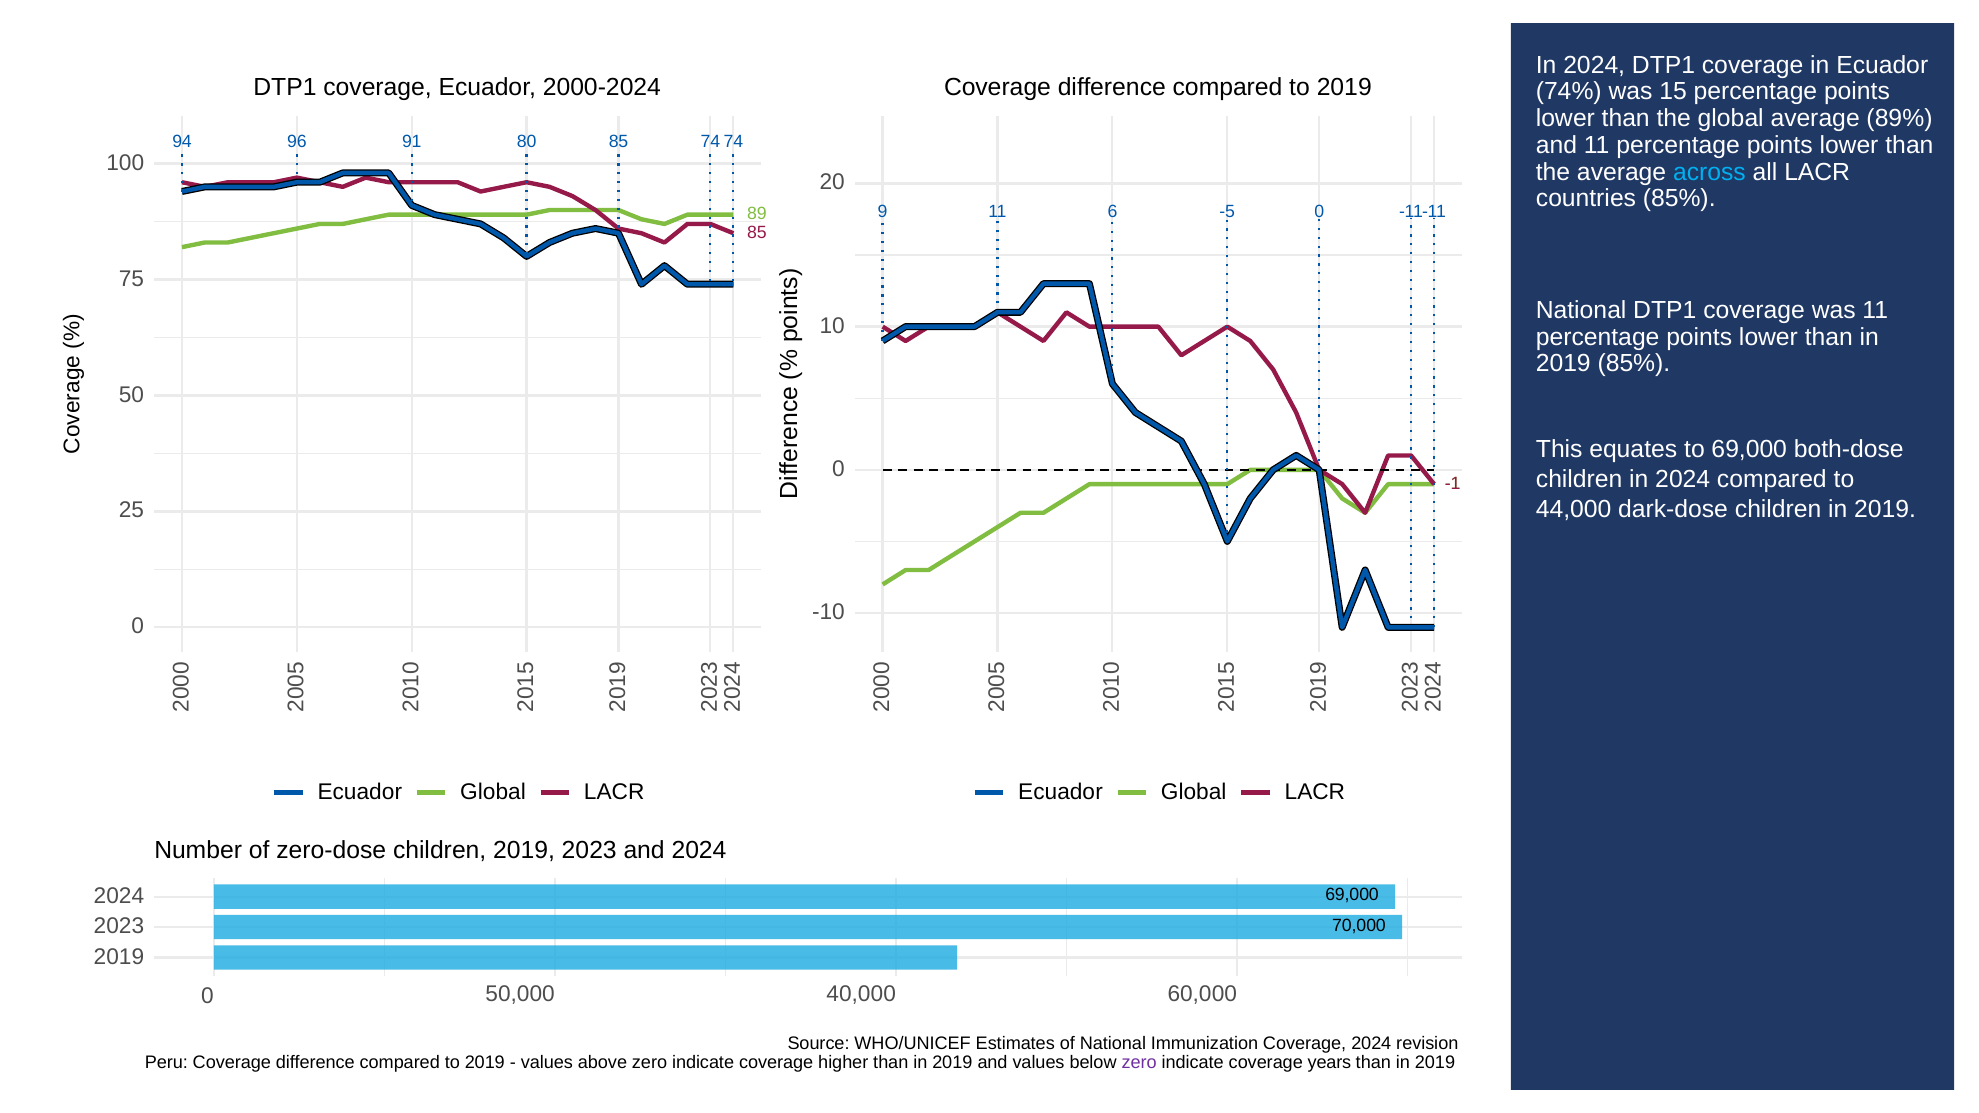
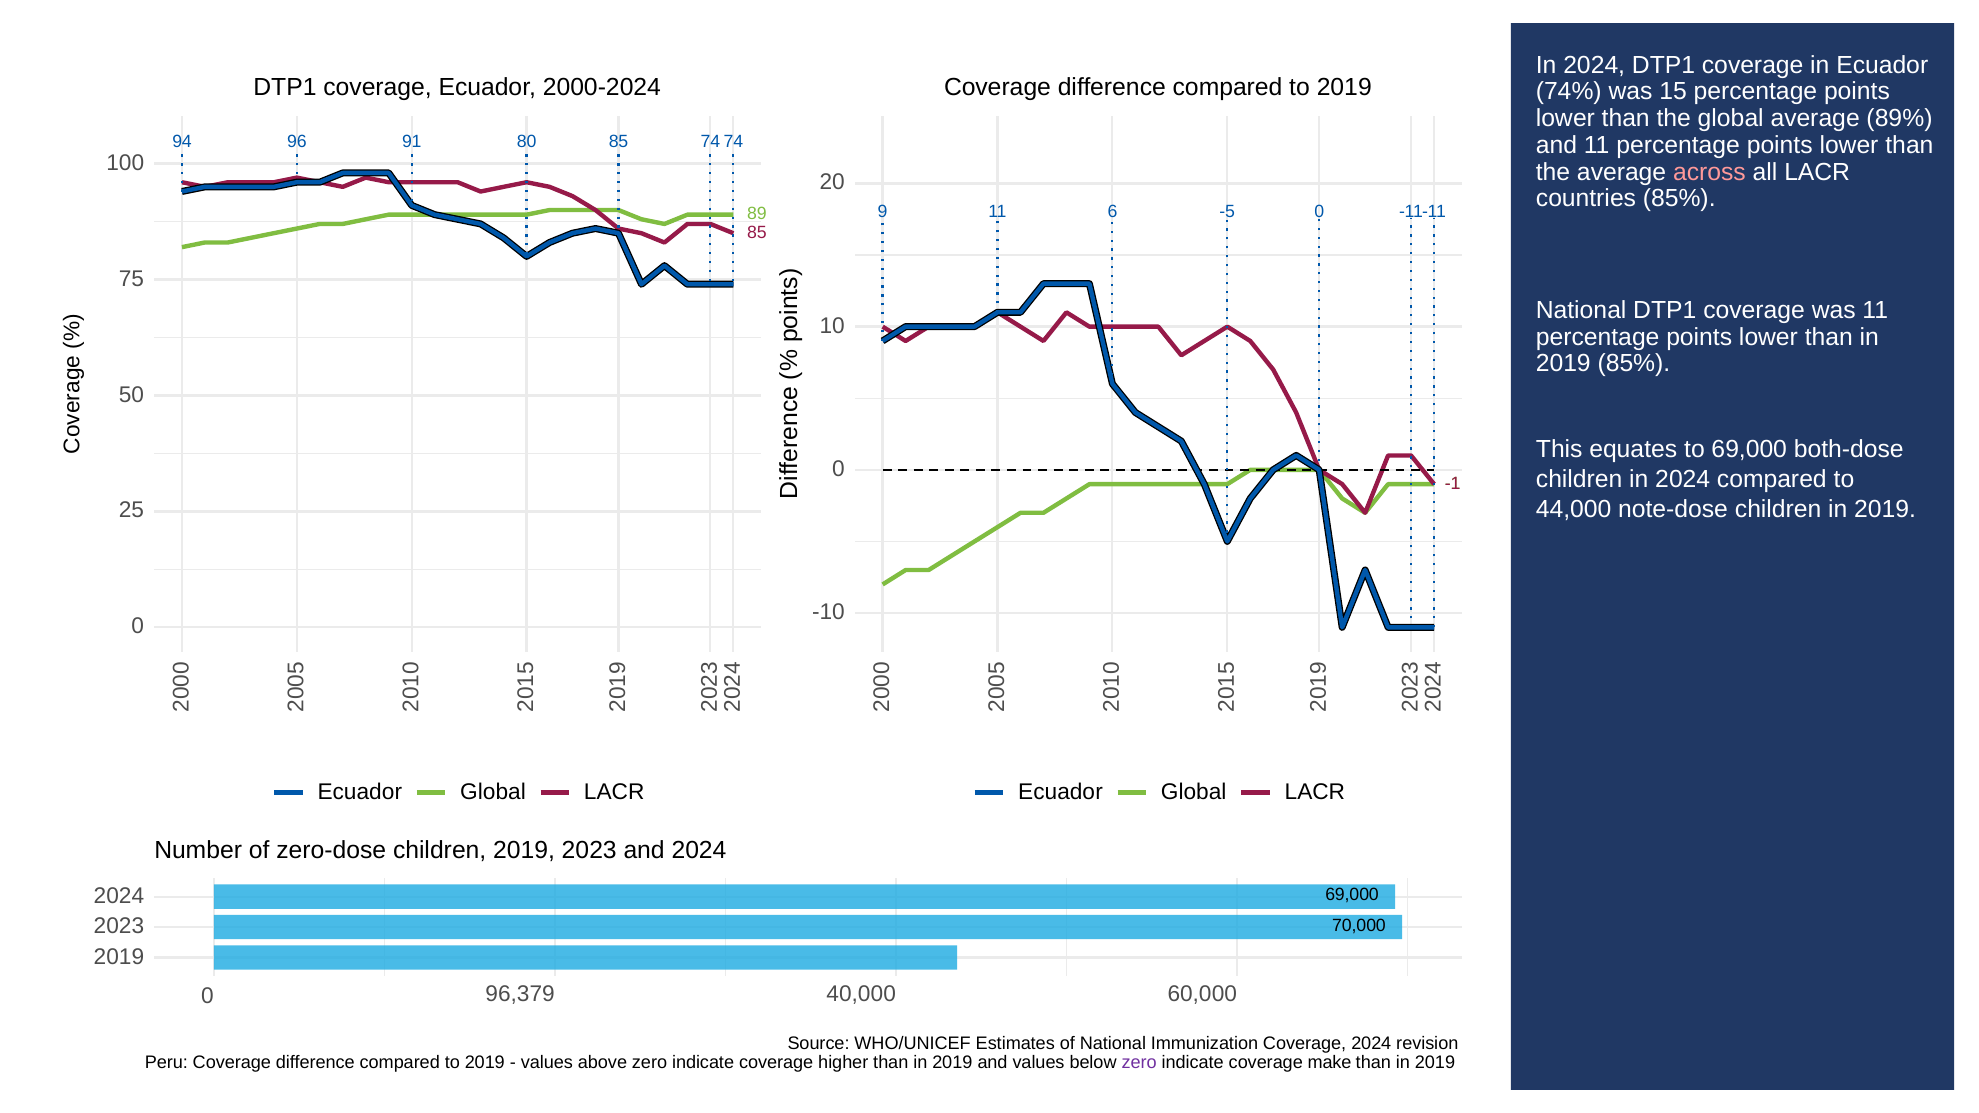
across colour: light blue -> pink (1709, 172)
dark-dose: dark-dose -> note-dose (1673, 509)
50,000: 50,000 -> 96,379 (520, 994)
years: years -> make (1329, 1063)
